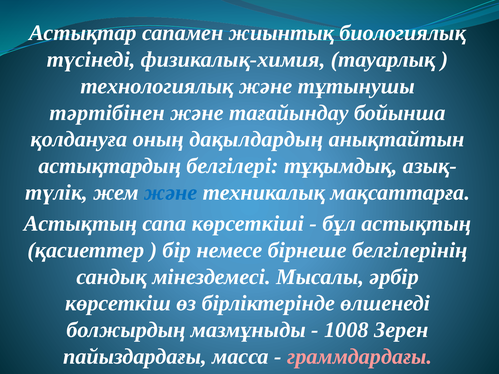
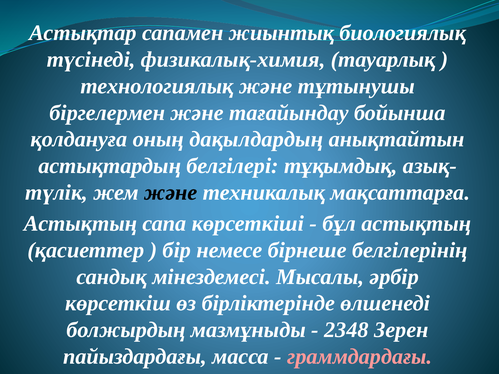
тәртiбiнен: тәртiбiнен -> бiргелермен (107, 113)
және colour: blue -> black (171, 193)
1008: 1008 -> 2348 (346, 330)
